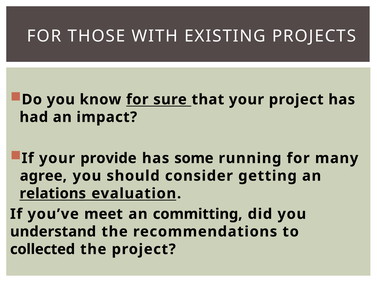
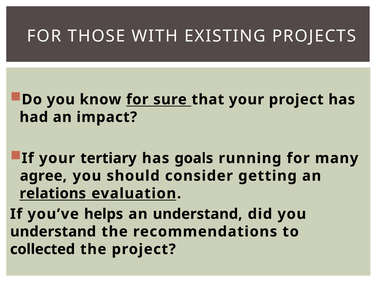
provide: provide -> tertiary (108, 158)
some: some -> goals (194, 158)
meet: meet -> helps (104, 214)
an committing: committing -> understand (198, 214)
